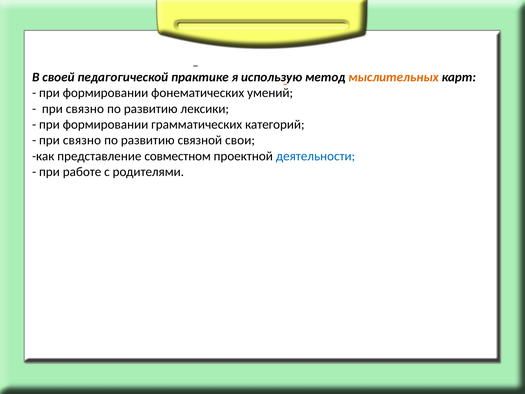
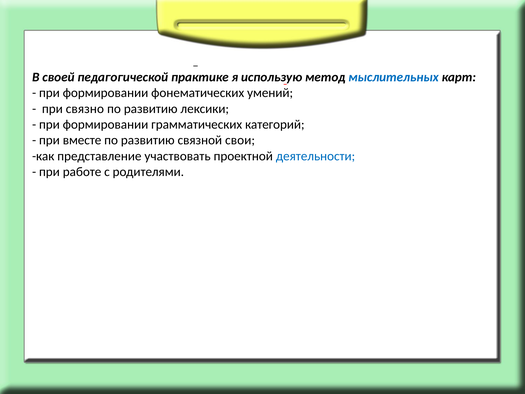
мыслительных colour: orange -> blue (394, 77)
связно: связно -> вместе (82, 140)
совместном: совместном -> участвовать (178, 156)
